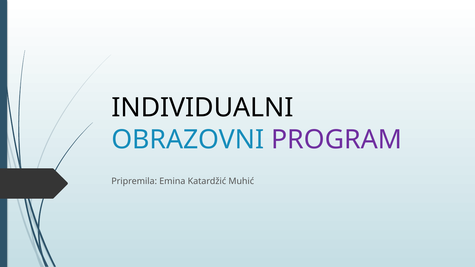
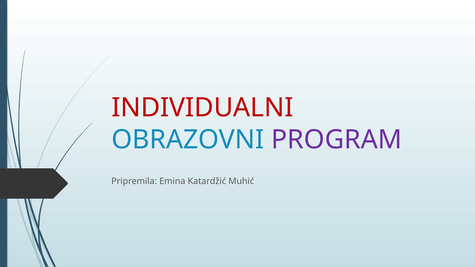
INDIVIDUALNI colour: black -> red (202, 108)
